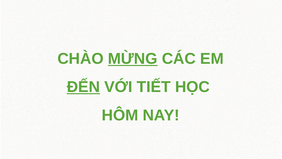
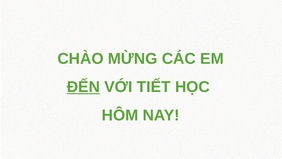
MỪNG underline: present -> none (133, 59)
